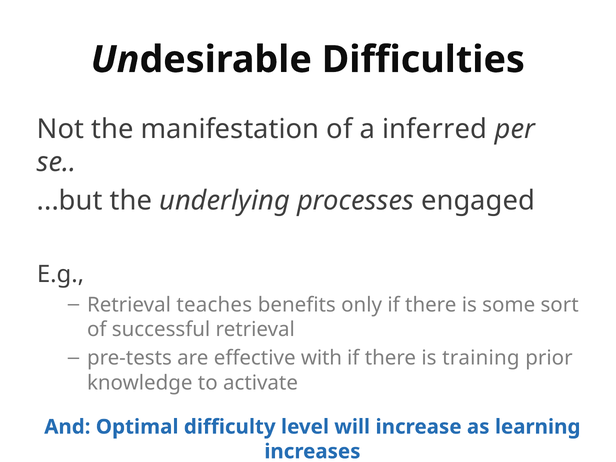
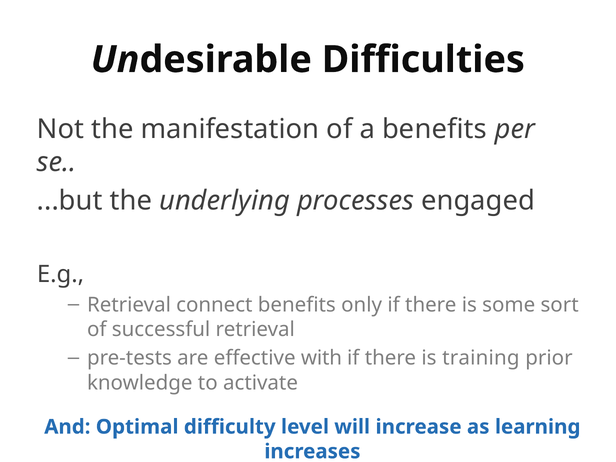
a inferred: inferred -> benefits (435, 129)
teaches: teaches -> connect (214, 305)
